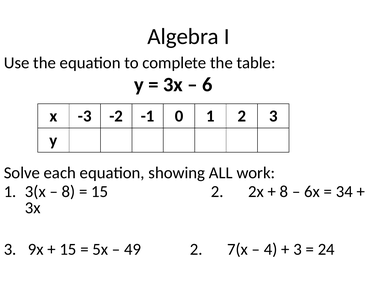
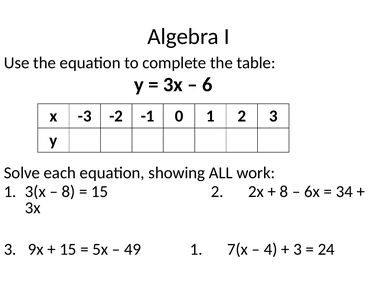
49 2: 2 -> 1 (196, 249)
